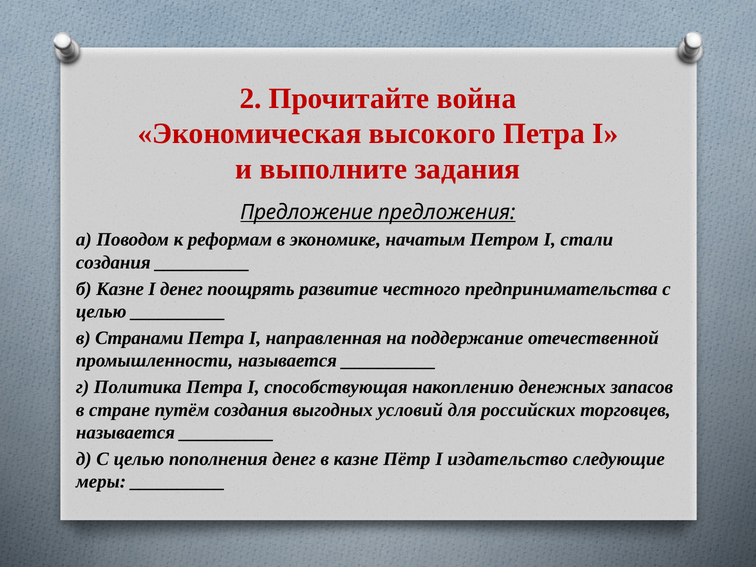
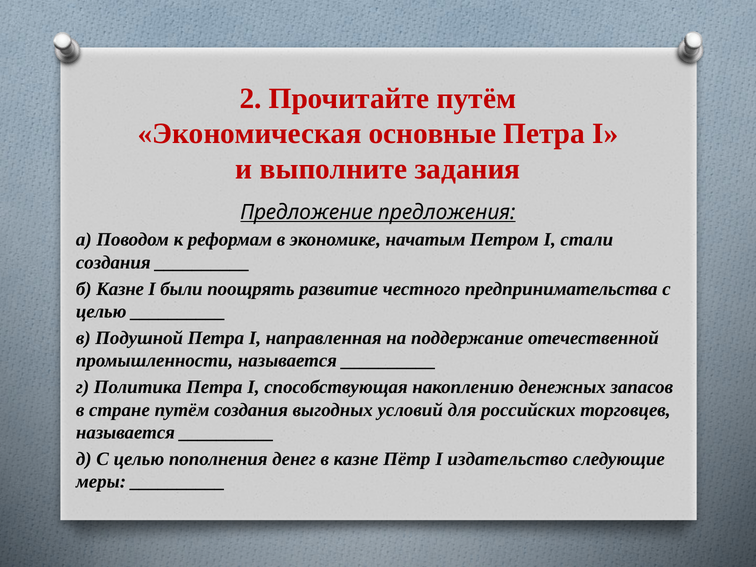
Прочитайте война: война -> путём (476, 98)
высокого: высокого -> основные (432, 134)
I денег: денег -> были (181, 289)
Странами: Странами -> Подушной (139, 338)
